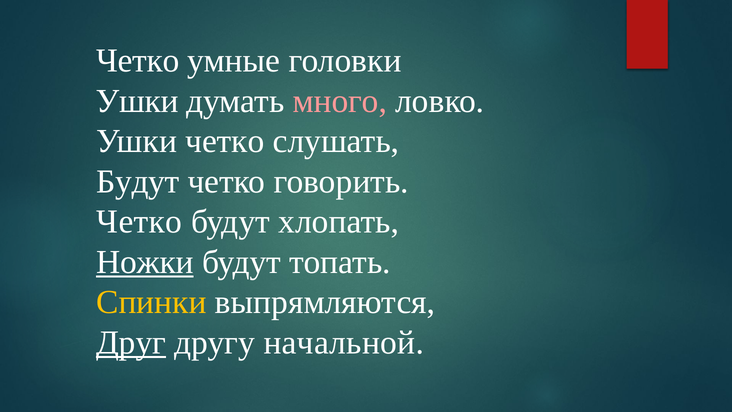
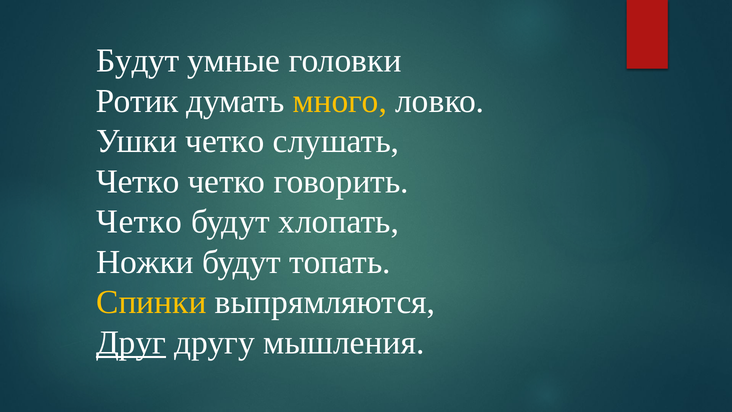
Четко: Четко -> Будут (138, 61)
Ушки: Ушки -> Ротик (137, 101)
много colour: pink -> yellow (340, 101)
Будут: Будут -> Четко (138, 181)
Ножки underline: present -> none (145, 262)
начальной: начальной -> мышления (344, 342)
